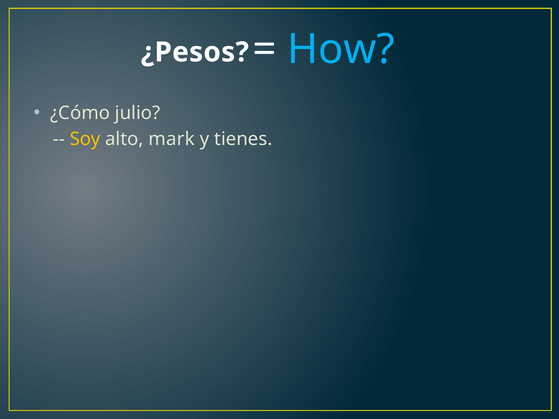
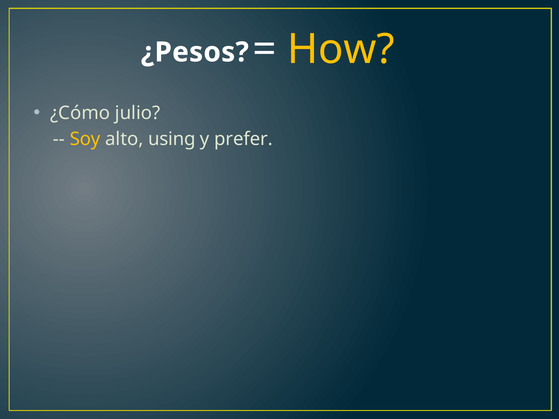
How colour: light blue -> yellow (341, 49)
mark: mark -> using (172, 139)
tienes: tienes -> prefer (243, 139)
